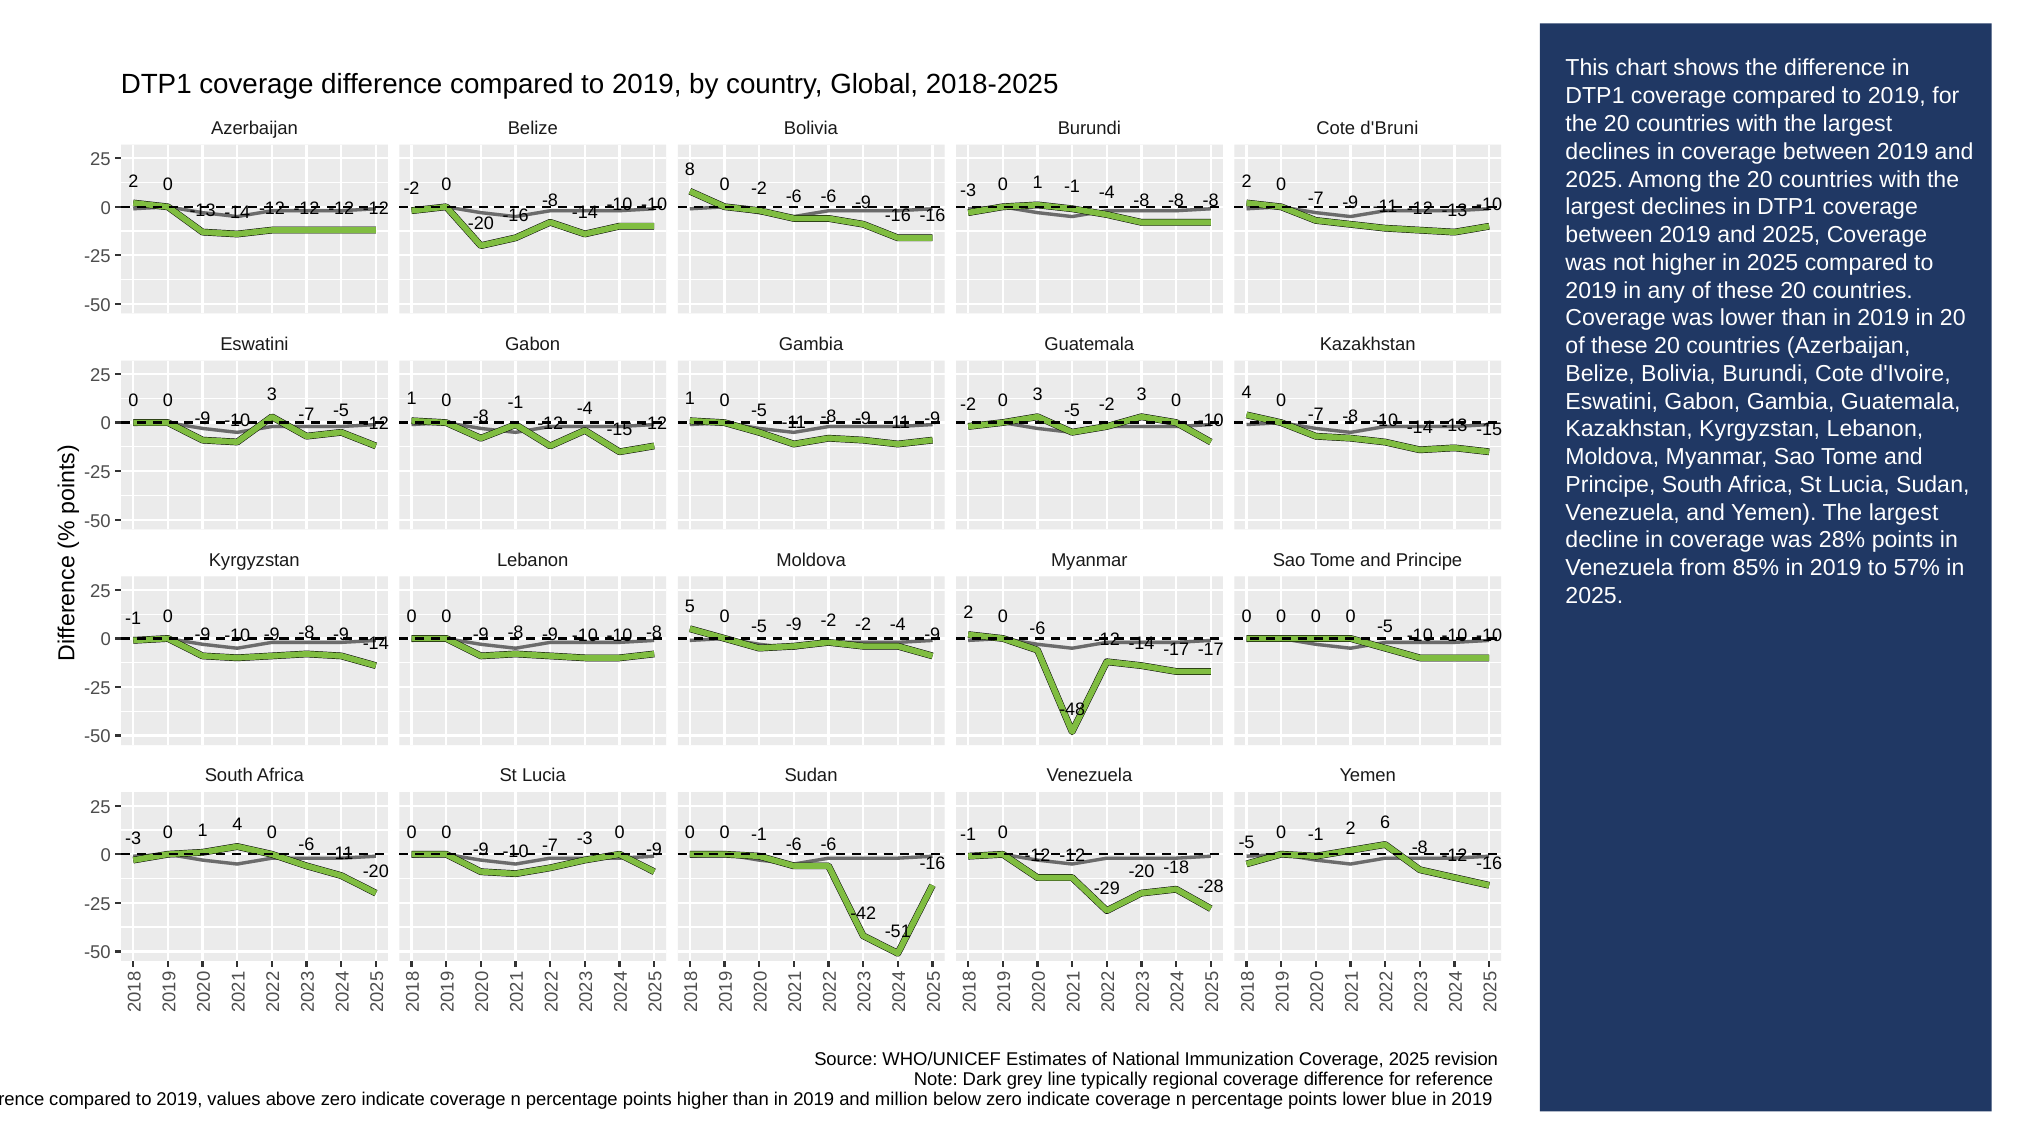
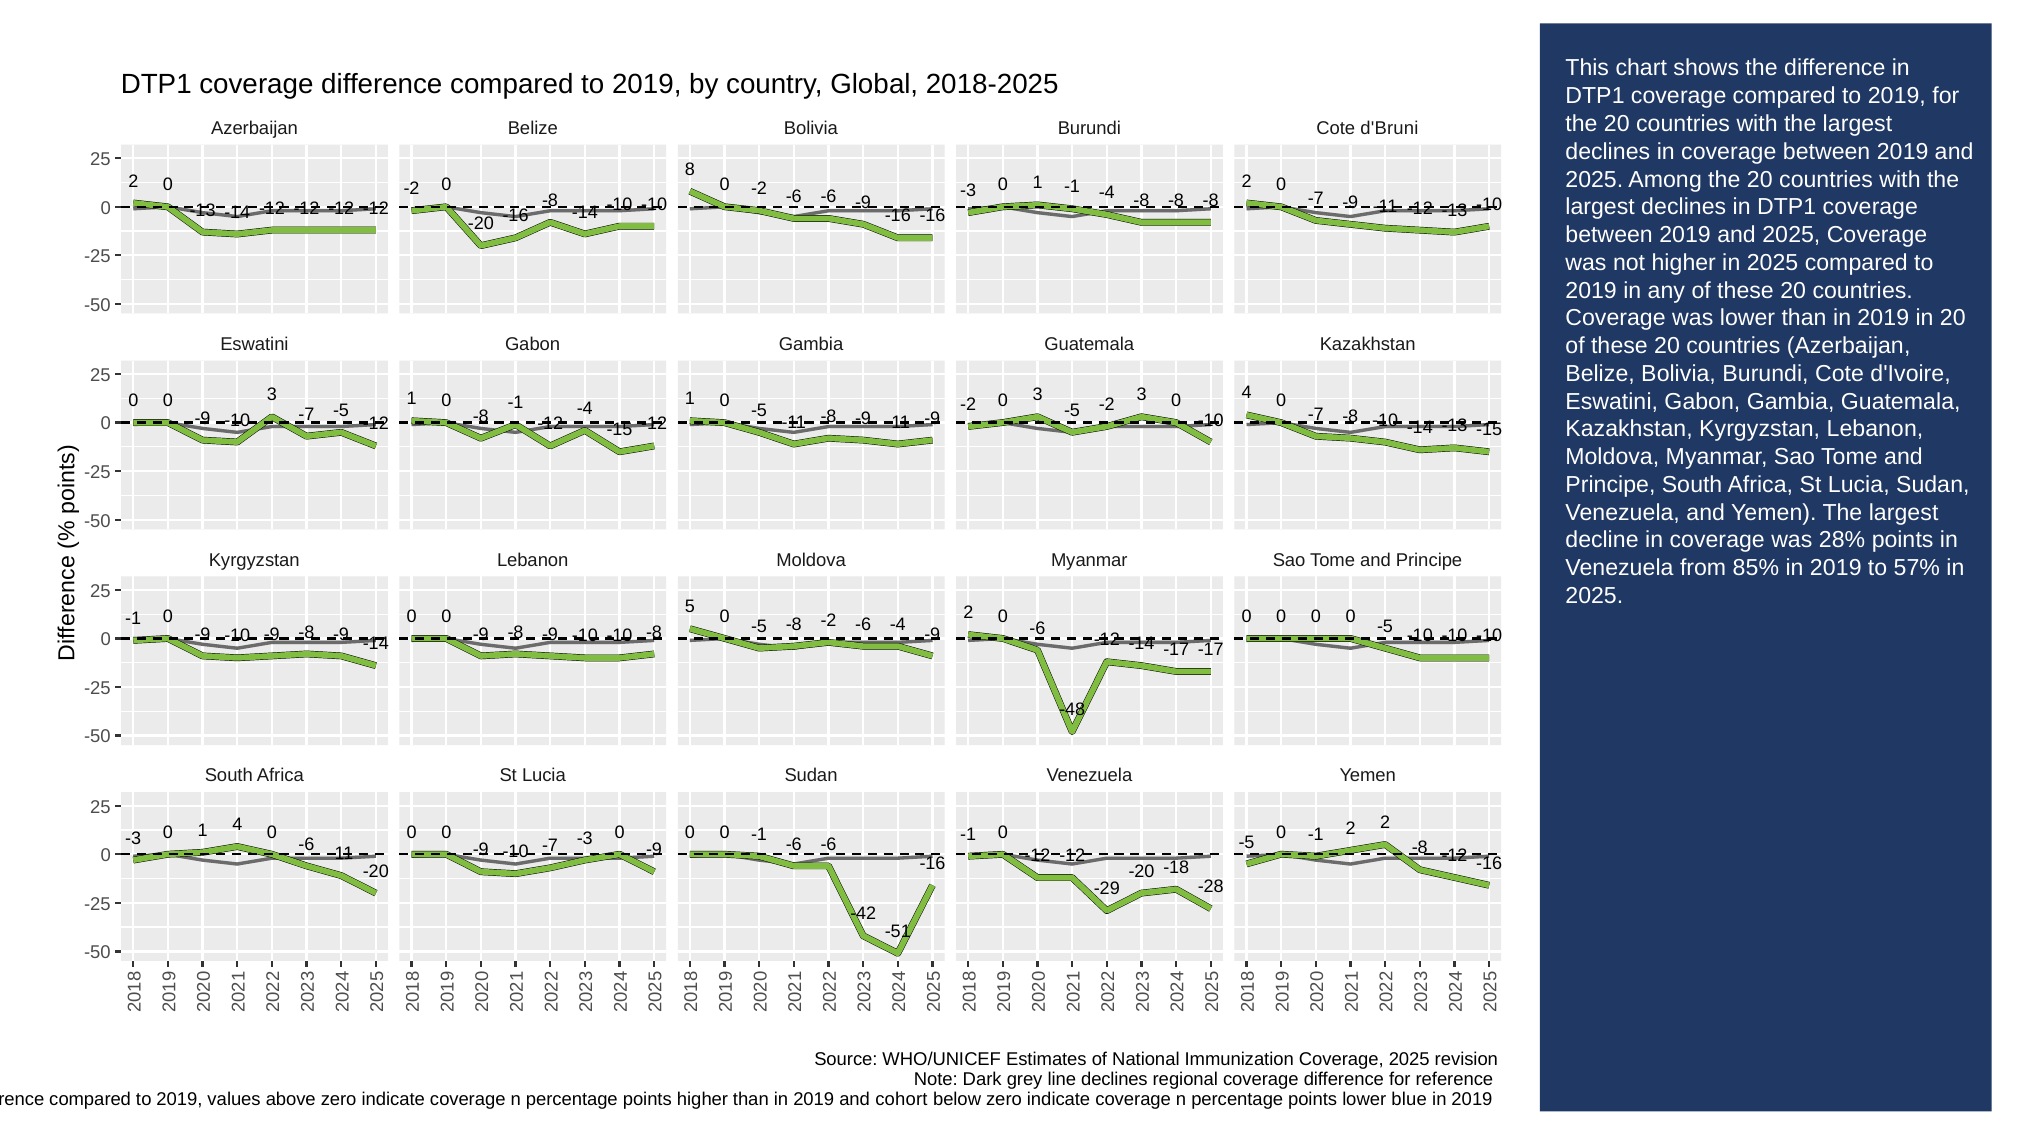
-5 -9: -9 -> -8 (794, 624)
-2: -2 -> -6 (863, 624)
-1 2 6: 6 -> 2 (1385, 822)
line typically: typically -> declines (1114, 1079)
million: million -> cohort (901, 1099)
